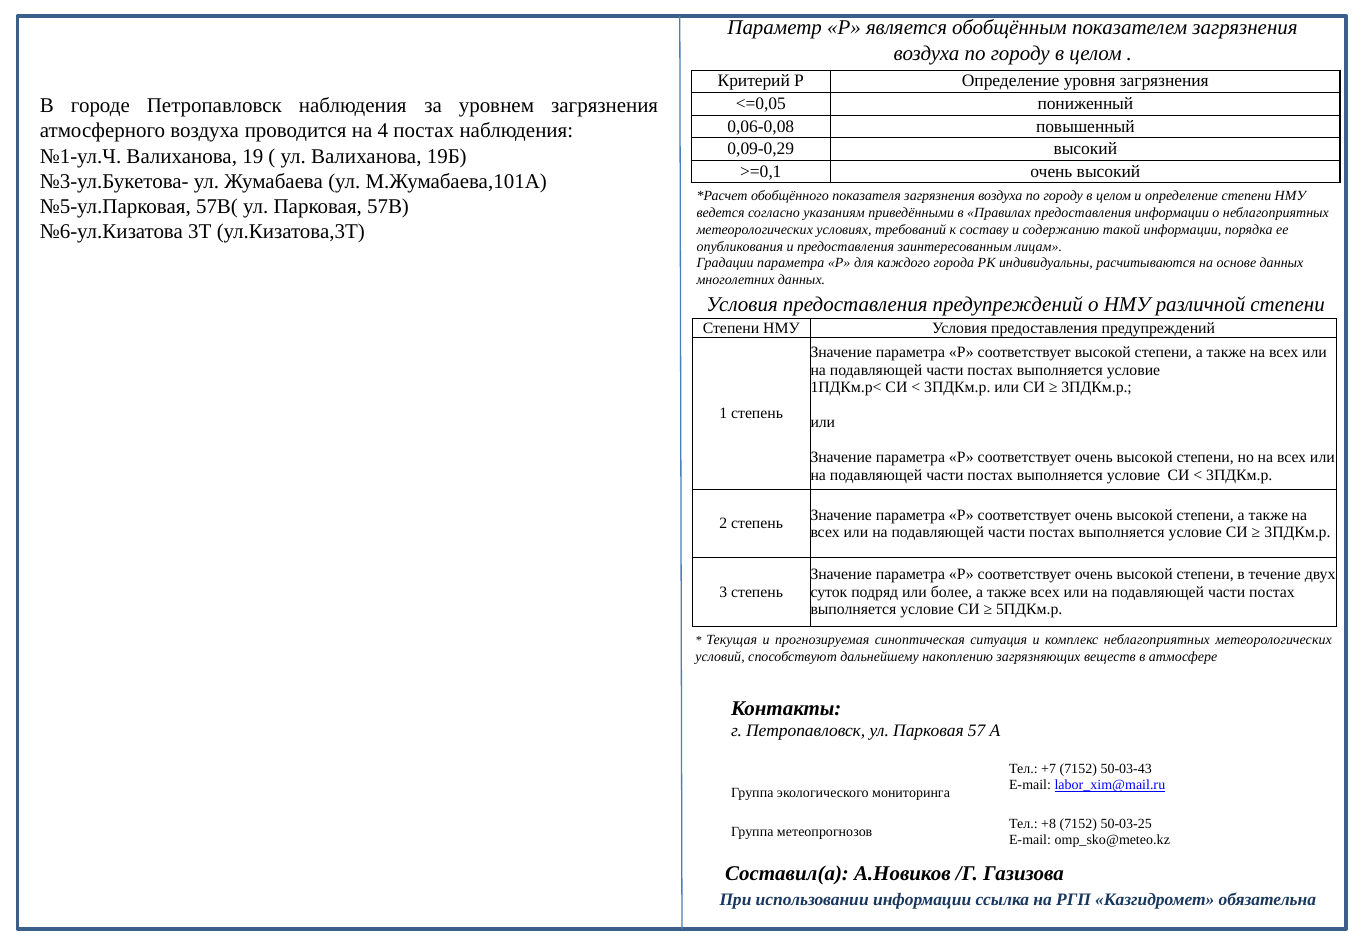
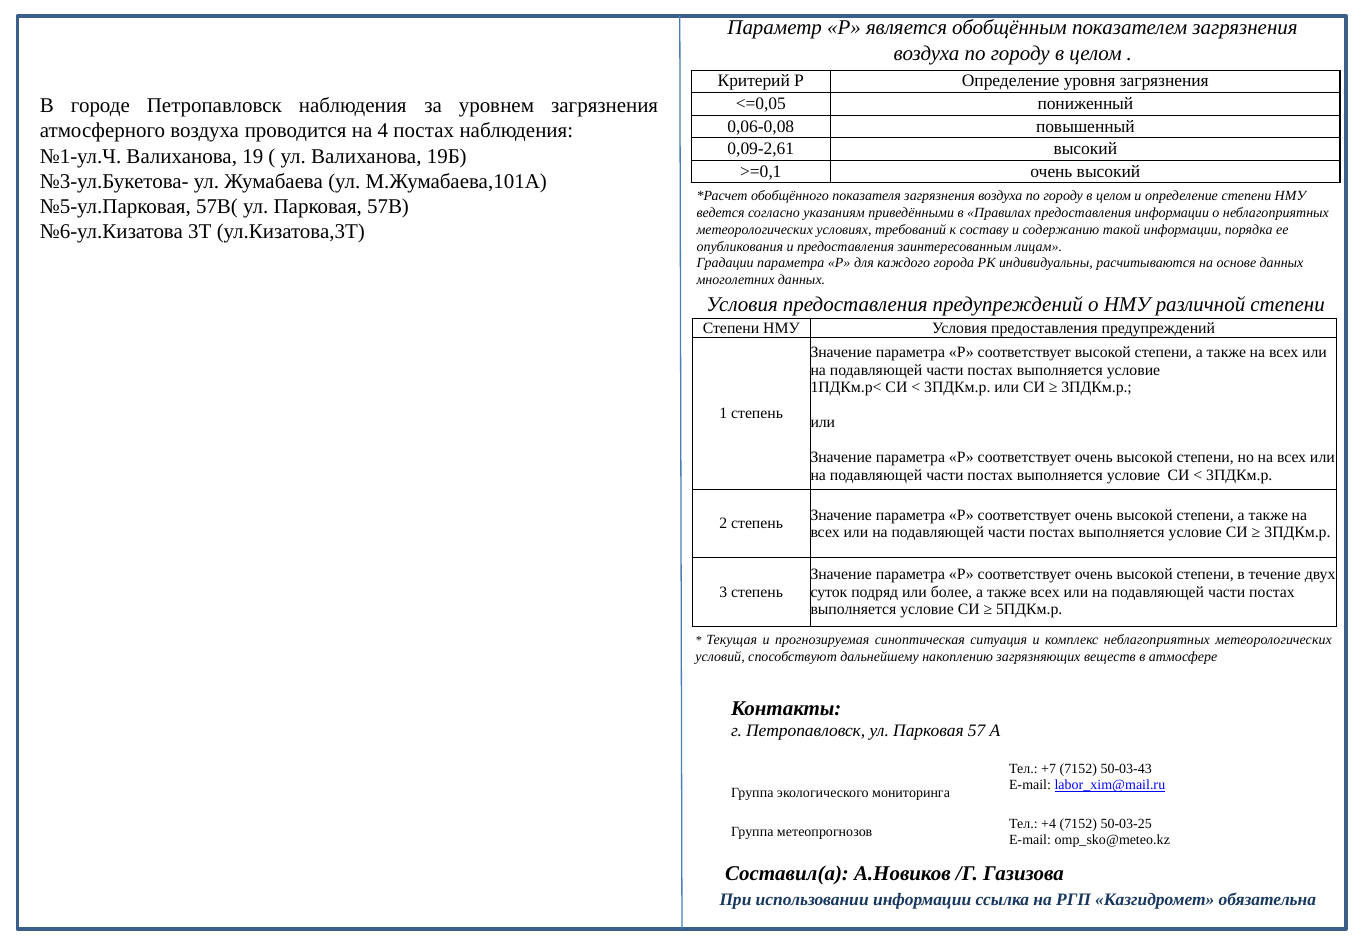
0,09-0,29: 0,09-0,29 -> 0,09-2,61 (761, 149)
+8: +8 -> +4 (1049, 823)
